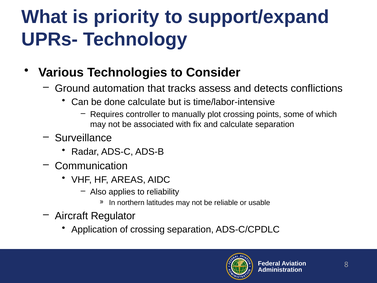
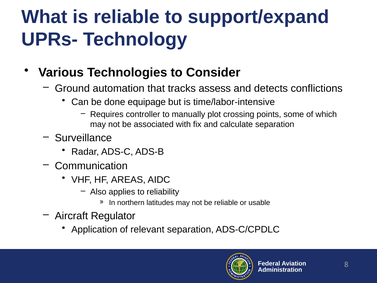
is priority: priority -> reliable (127, 17)
done calculate: calculate -> equipage (147, 102)
of crossing: crossing -> relevant (147, 229)
